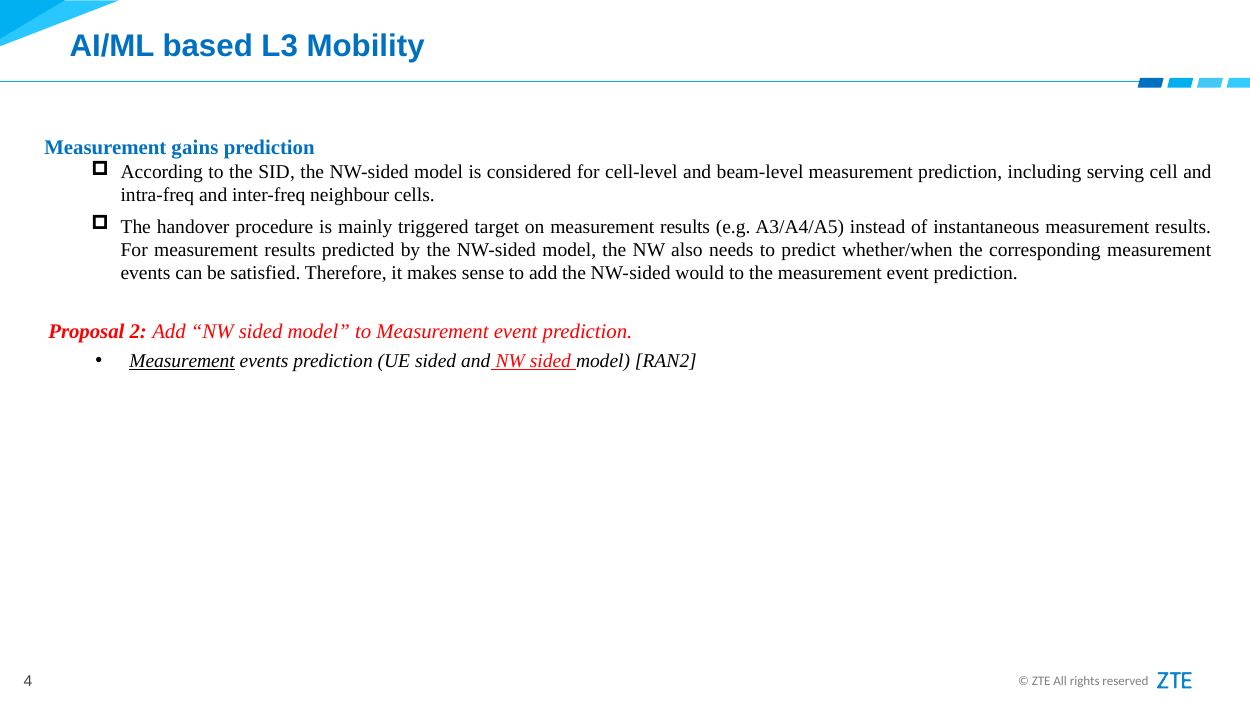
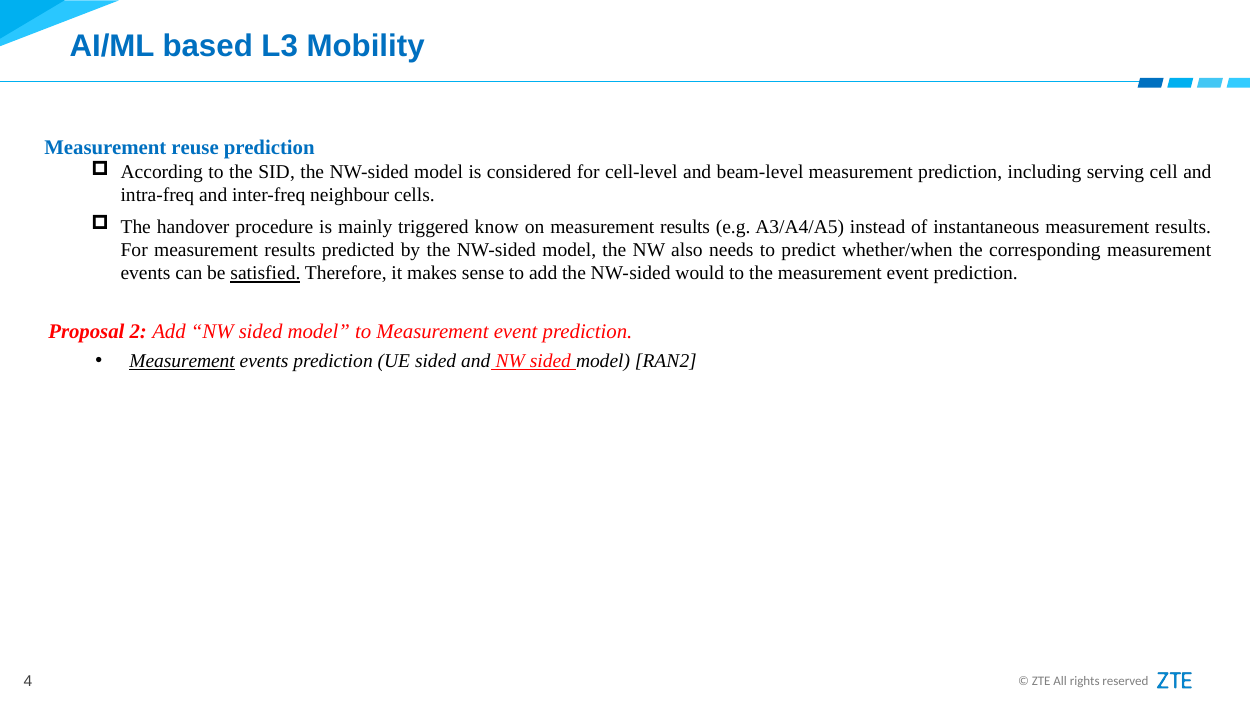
gains: gains -> reuse (195, 148)
target: target -> know (497, 227)
satisfied underline: none -> present (265, 274)
